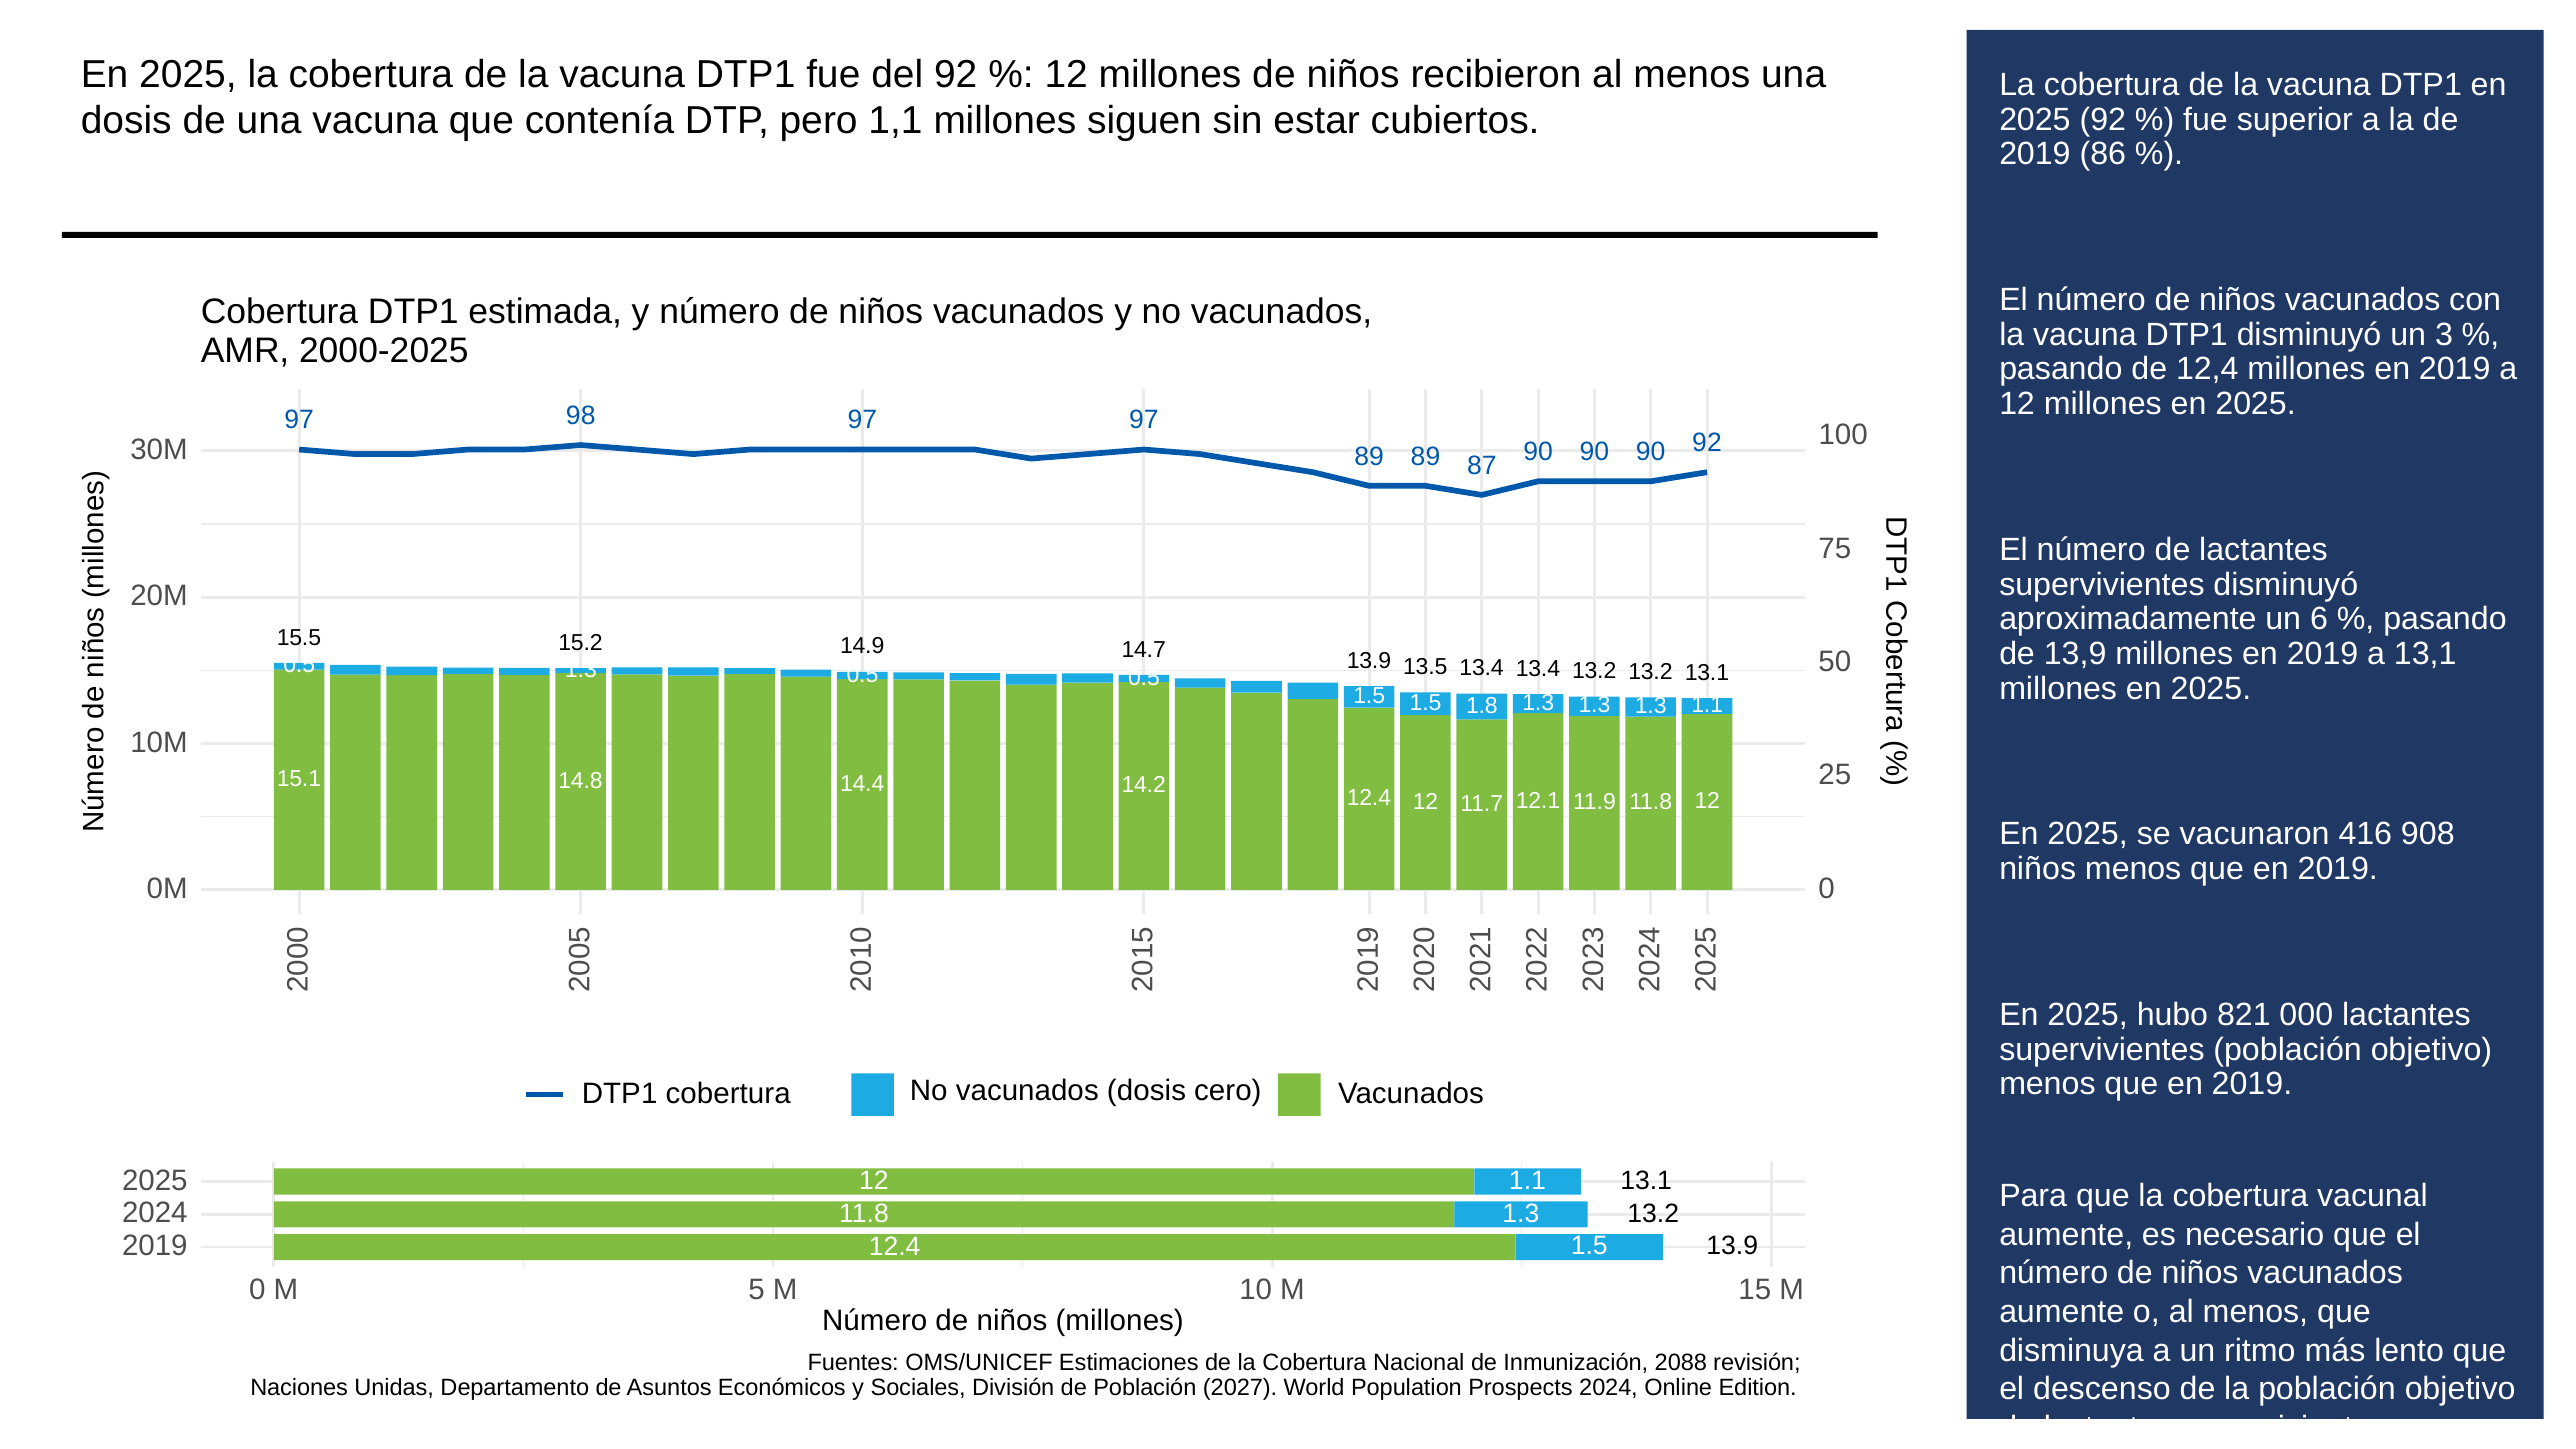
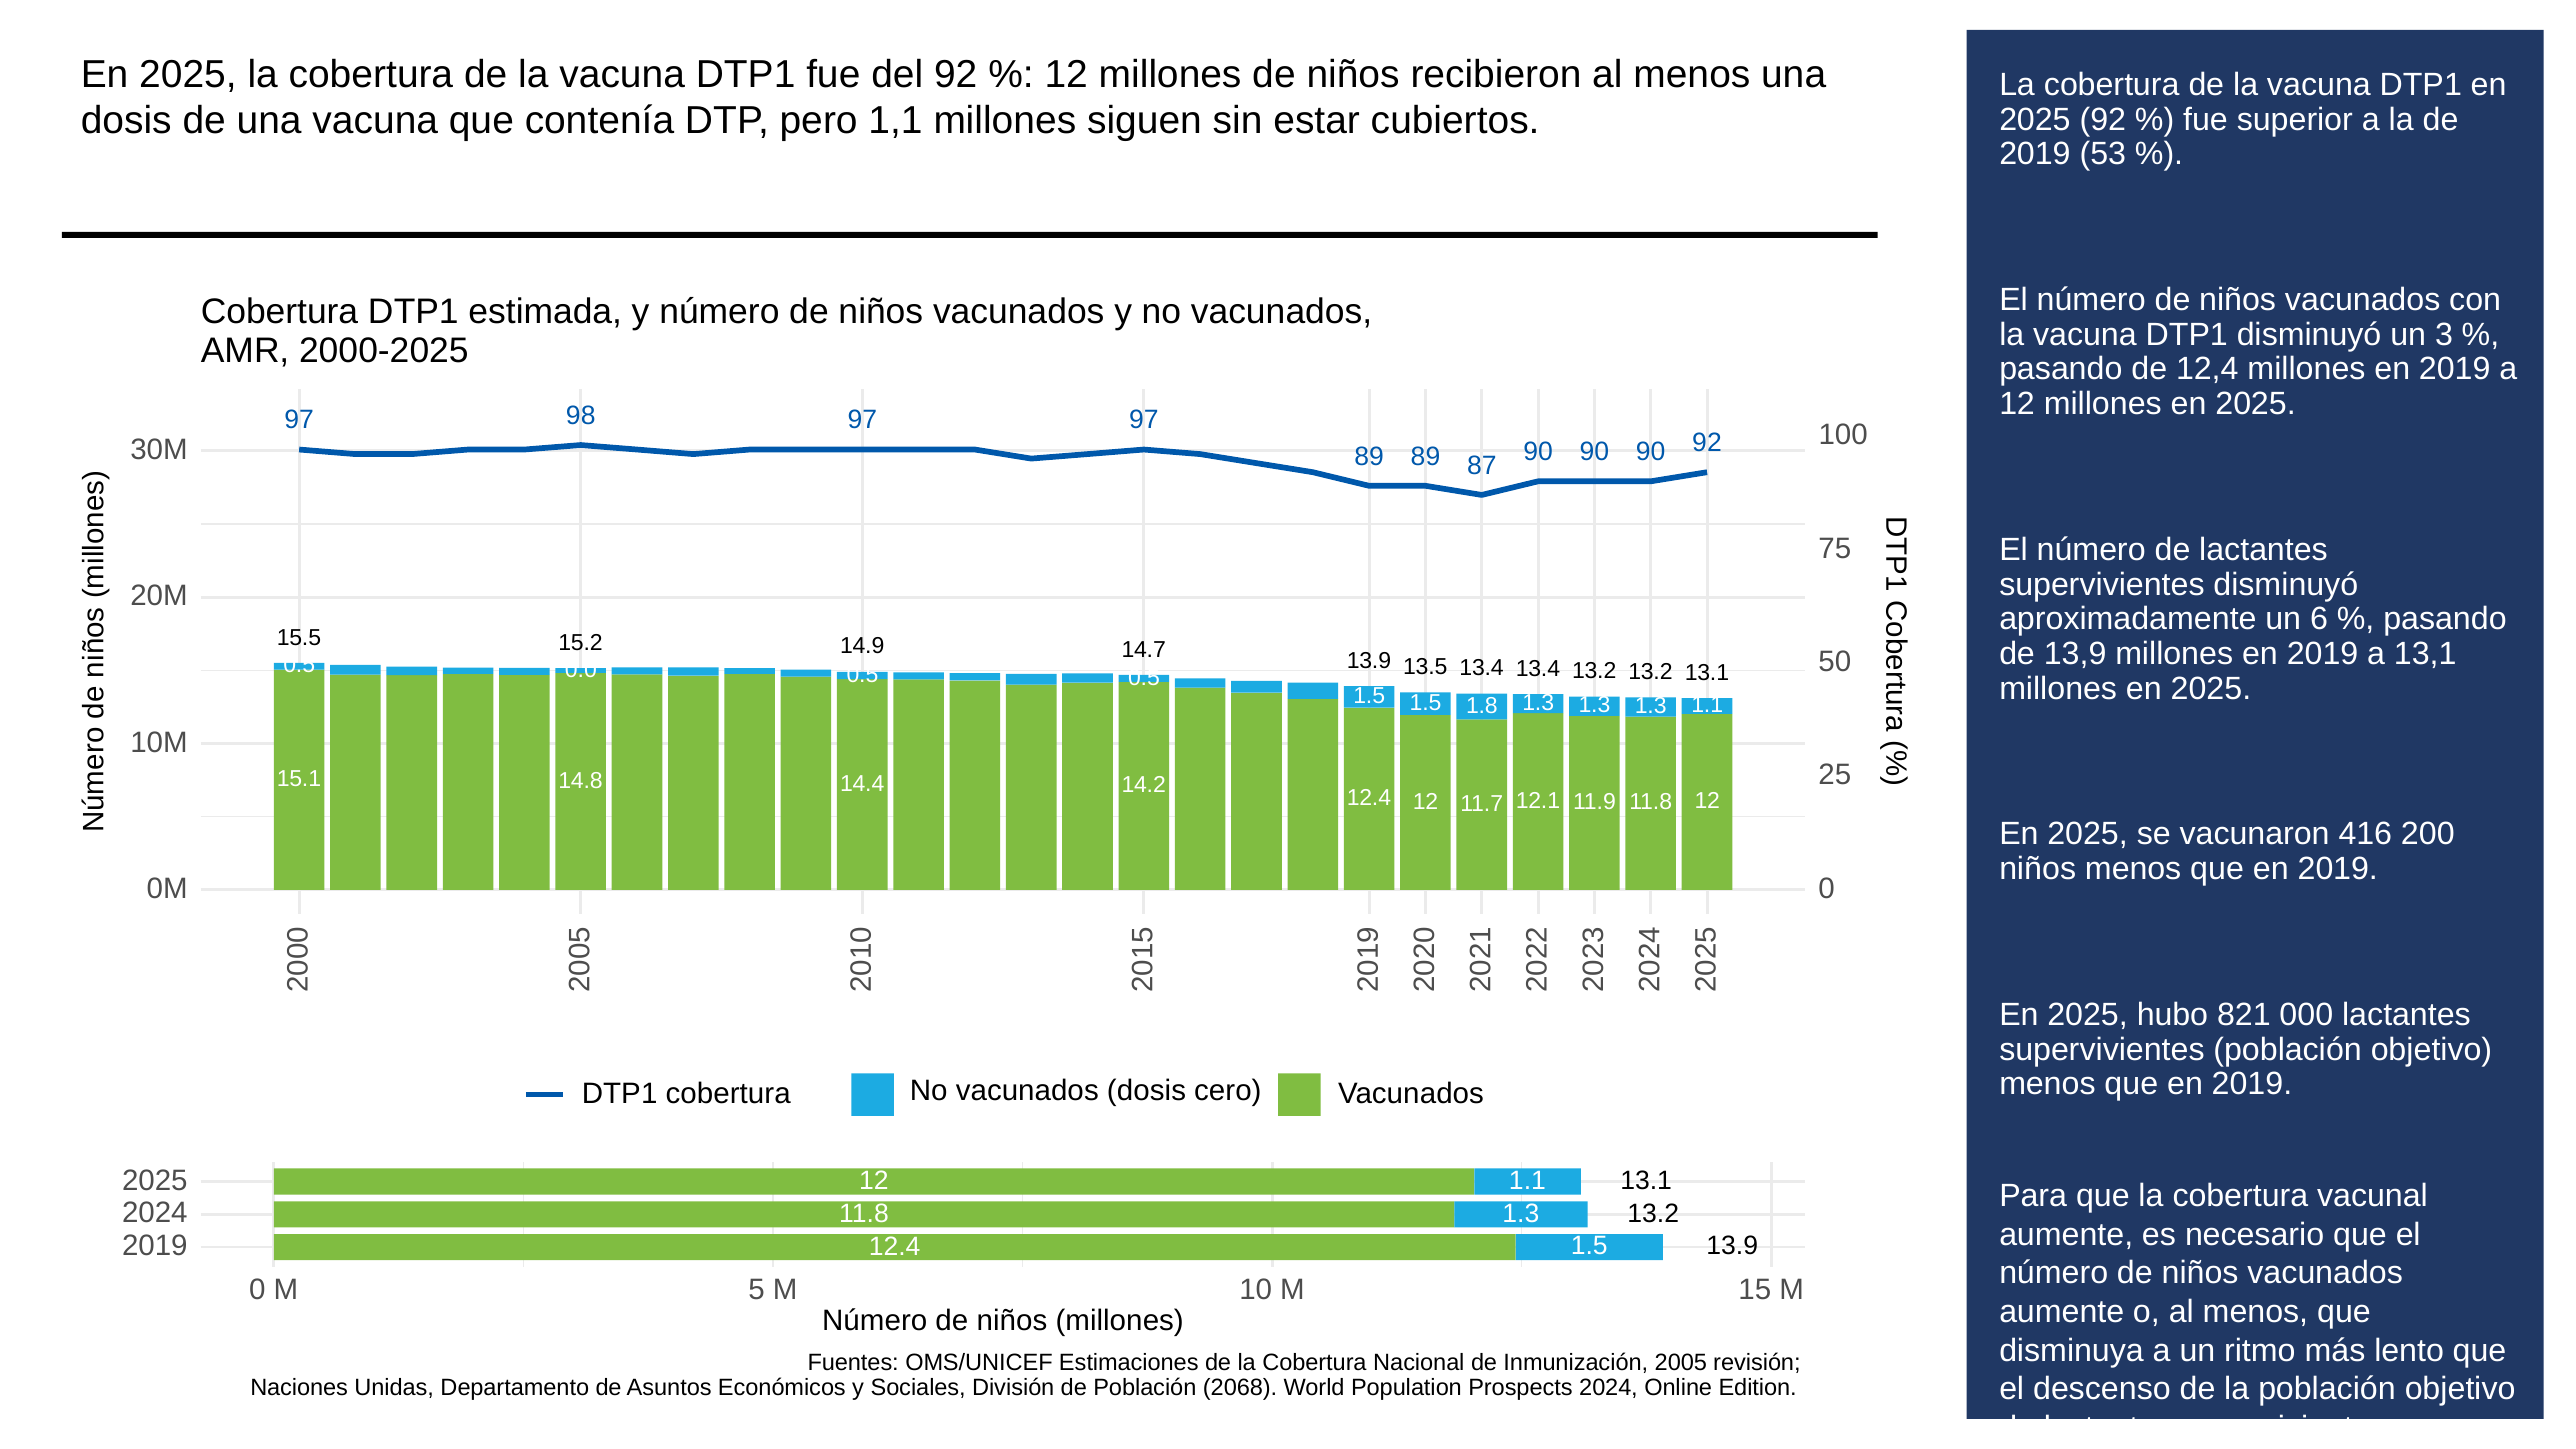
86: 86 -> 53 (2103, 154)
1.3: 1.3 -> 0.0 (581, 669)
908: 908 -> 200 (2428, 834)
2088: 2088 -> 2005 (1681, 1363)
2027: 2027 -> 2068 (1240, 1387)
